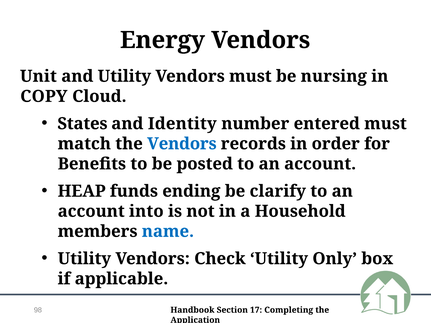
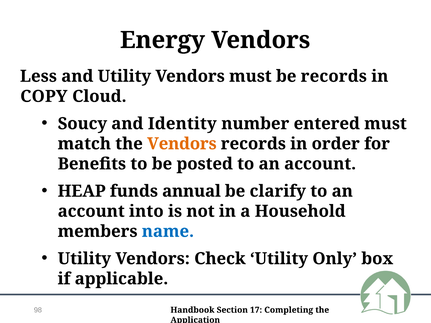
Unit: Unit -> Less (38, 76)
be nursing: nursing -> records (334, 76)
States: States -> Soucy (82, 124)
Vendors colour: blue -> orange (182, 144)
ending: ending -> annual (191, 191)
